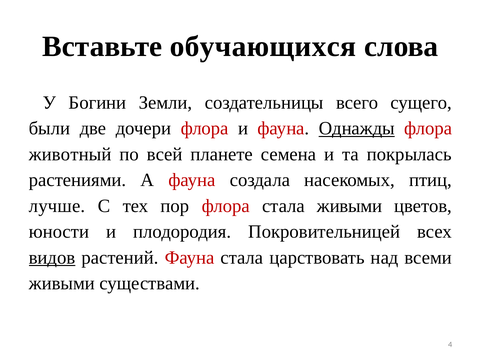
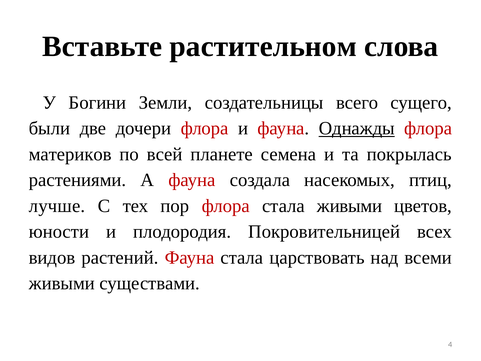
обучающихся: обучающихся -> растительном (263, 47)
животный: животный -> материков (70, 154)
видов underline: present -> none (52, 257)
